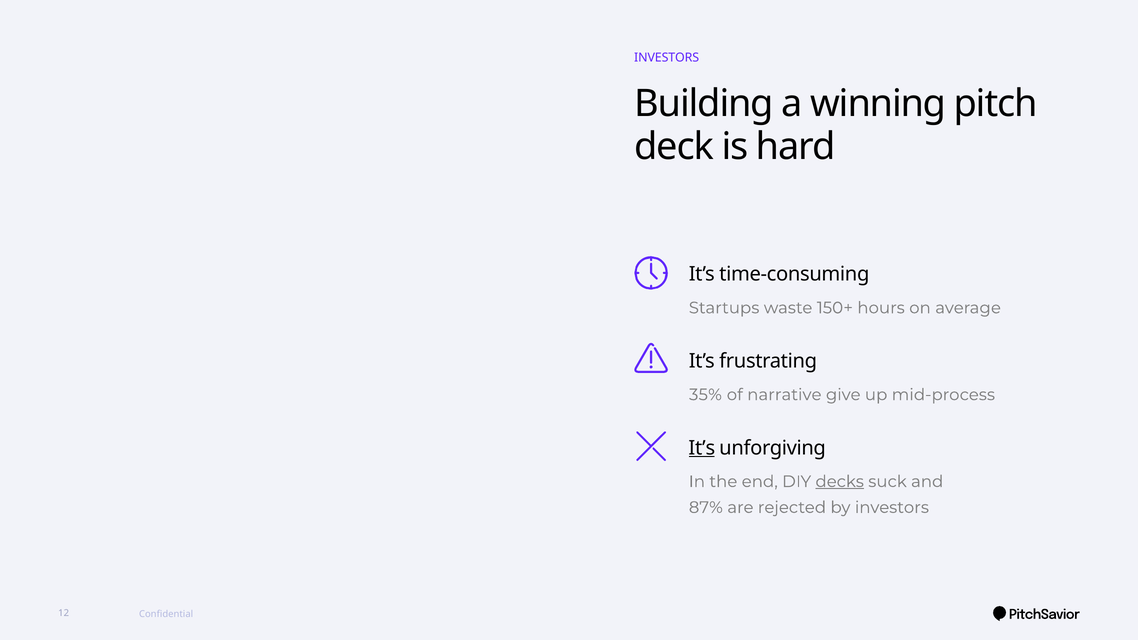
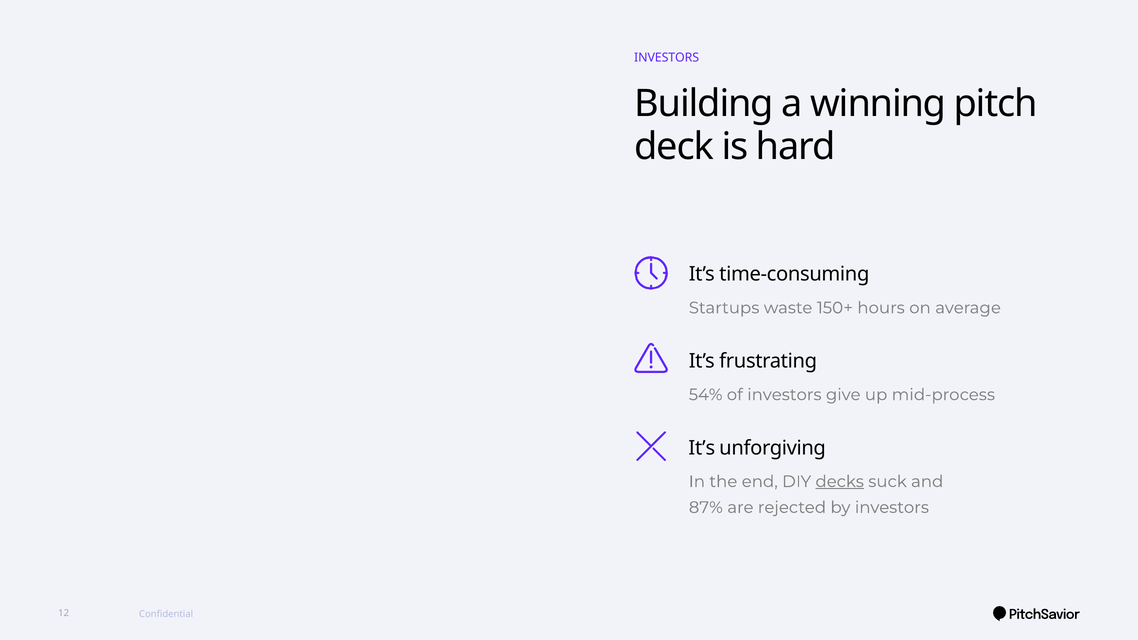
35%: 35% -> 54% (706, 395)
of narrative: narrative -> investors (784, 395)
It’s underline: present -> none (702, 448)
